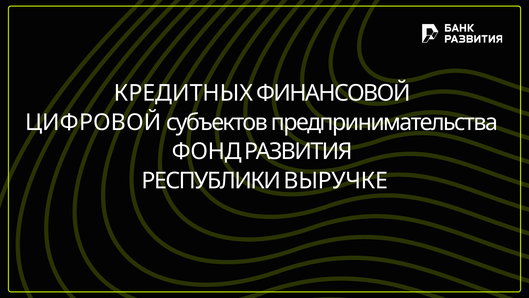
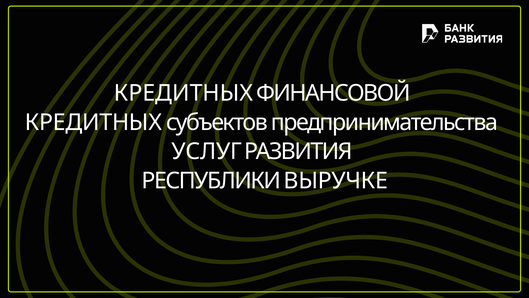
ЦИФРОВОЙ: ЦИФРОВОЙ -> КРЕДИТНЫХ (93, 122)
ФОНД: ФОНД -> УСЛУГ (207, 151)
